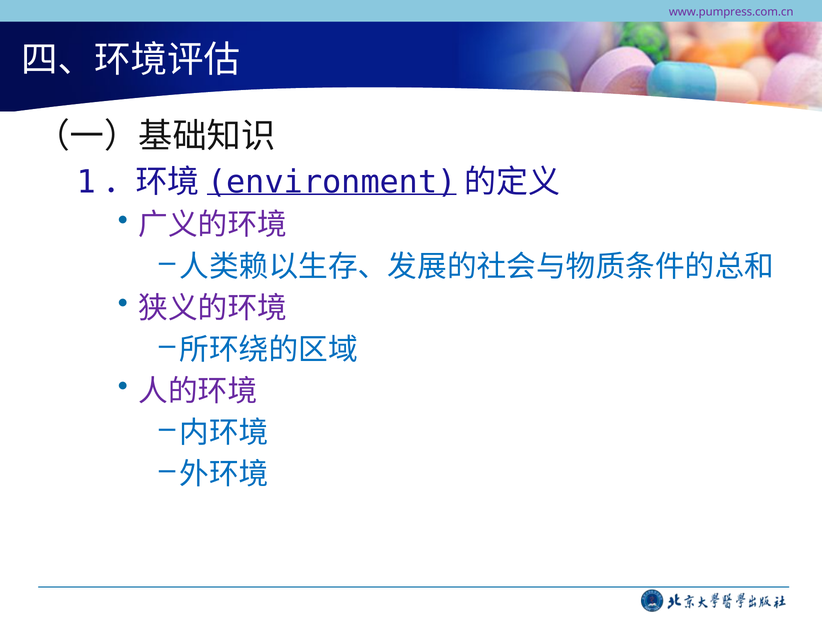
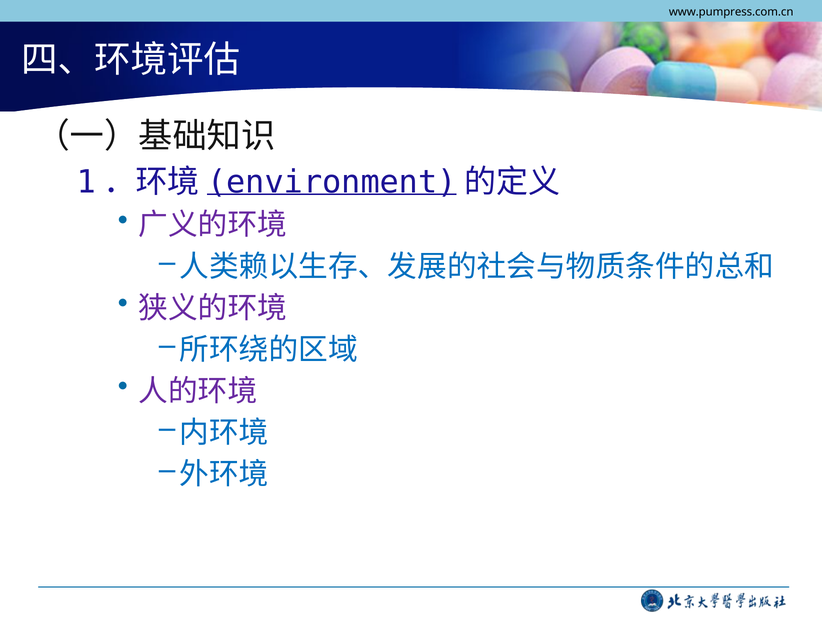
www.pumpress.com.cn colour: purple -> black (731, 12)
